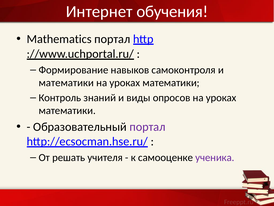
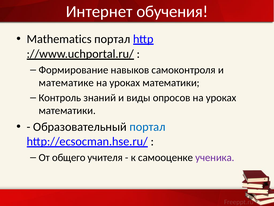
математики: математики -> математике (66, 83)
портал colour: purple -> blue (147, 127)
решать: решать -> общего (69, 157)
